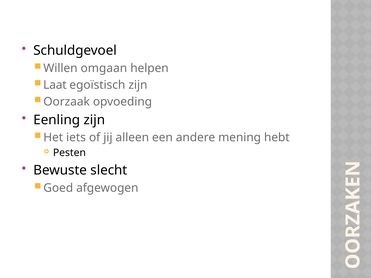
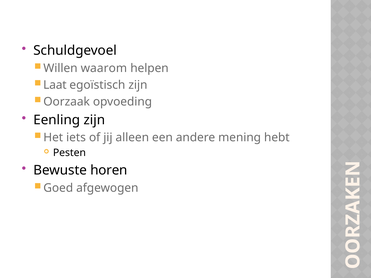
omgaan: omgaan -> waarom (104, 68)
slecht: slecht -> horen (109, 170)
